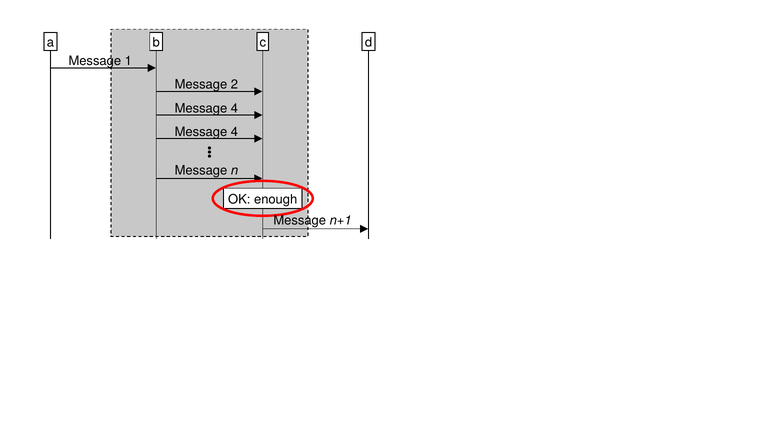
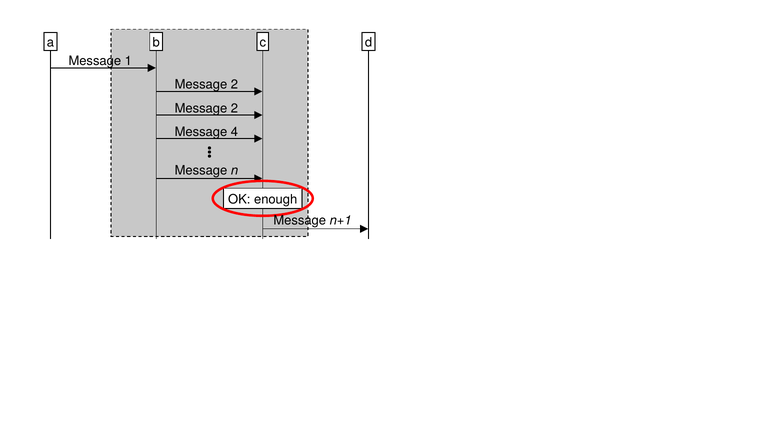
4: 4 -> 2 (234, 108)
